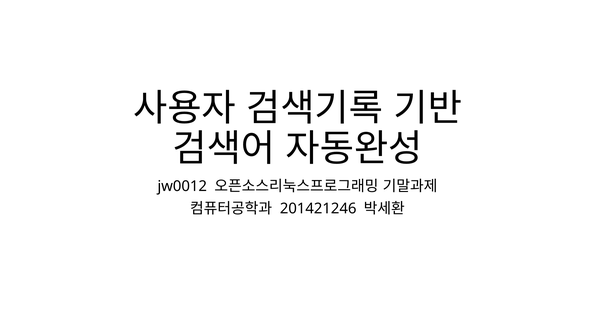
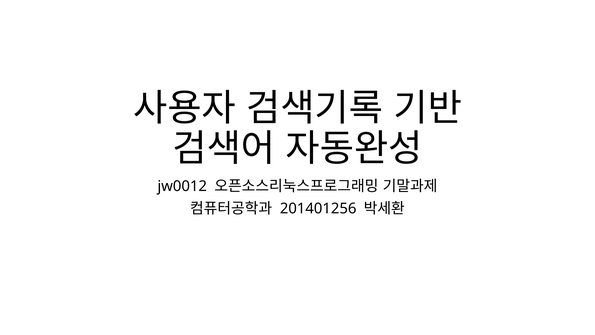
201421246: 201421246 -> 201401256 (318, 208)
